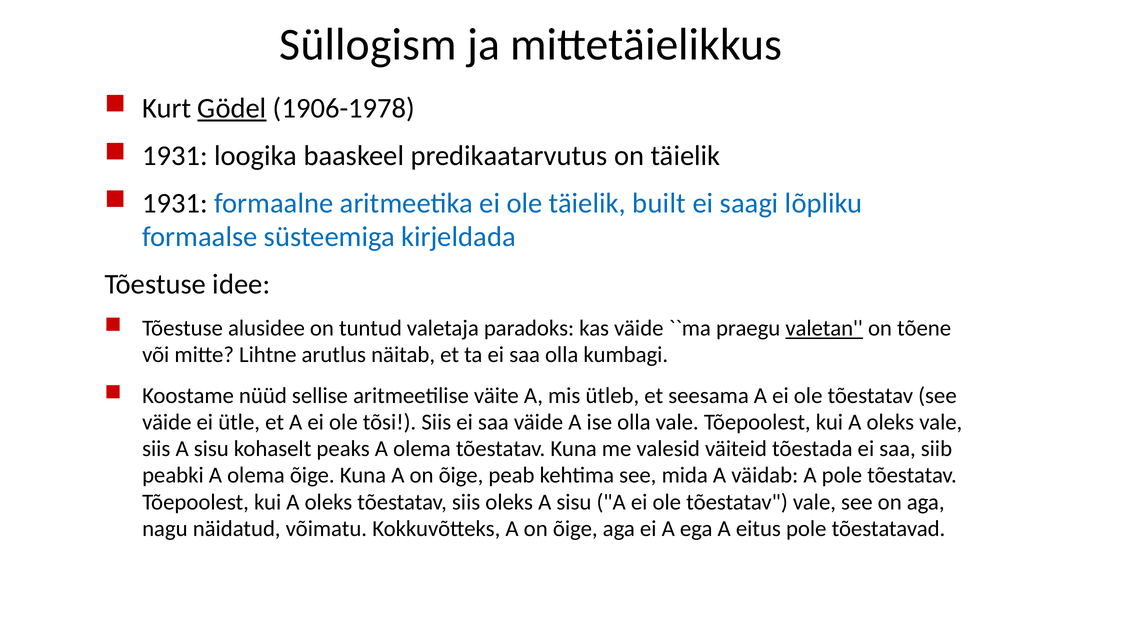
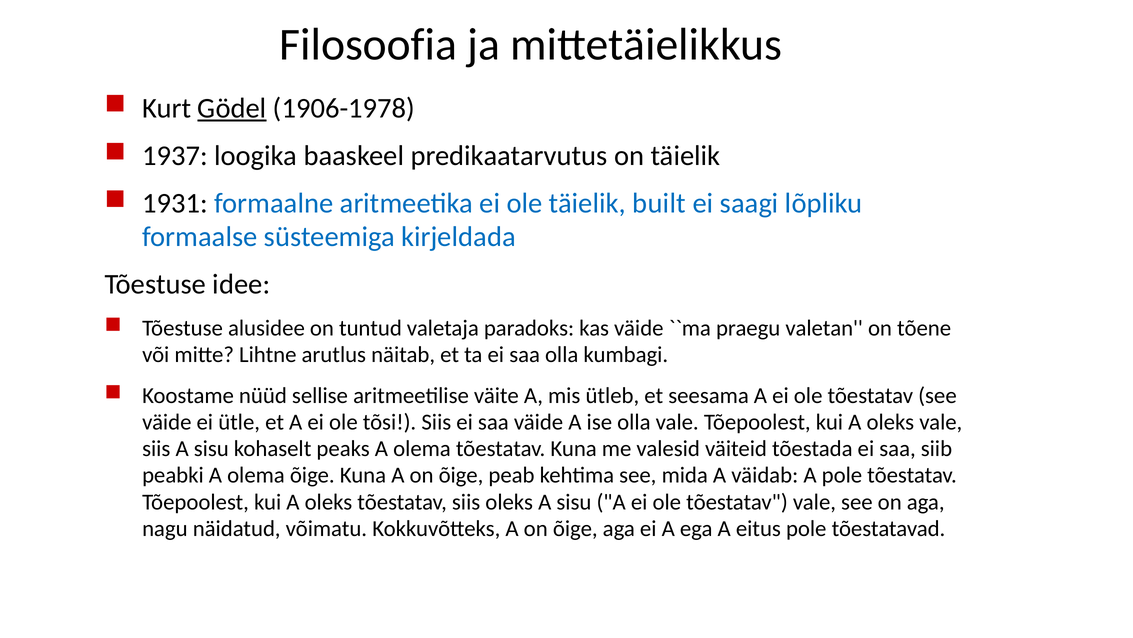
Süllogism: Süllogism -> Filosoofia (368, 45)
1931: 1931 -> 1937 (175, 156)
valetan underline: present -> none (824, 328)
